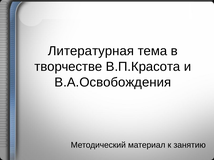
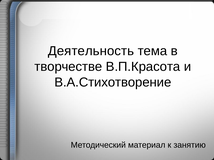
Литературная: Литературная -> Деятельность (91, 51)
В.А.Освобождения: В.А.Освобождения -> В.А.Стихотворение (113, 83)
